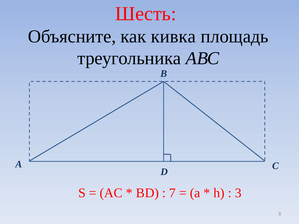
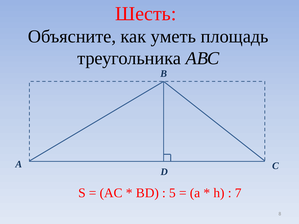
кивка: кивка -> уметь (173, 36)
7: 7 -> 5 (172, 193)
3: 3 -> 7 (238, 193)
